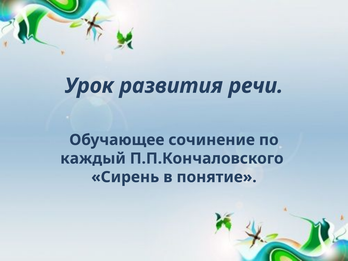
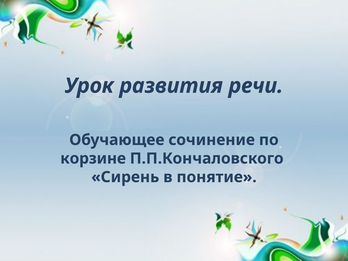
каждый: каждый -> корзине (93, 158)
